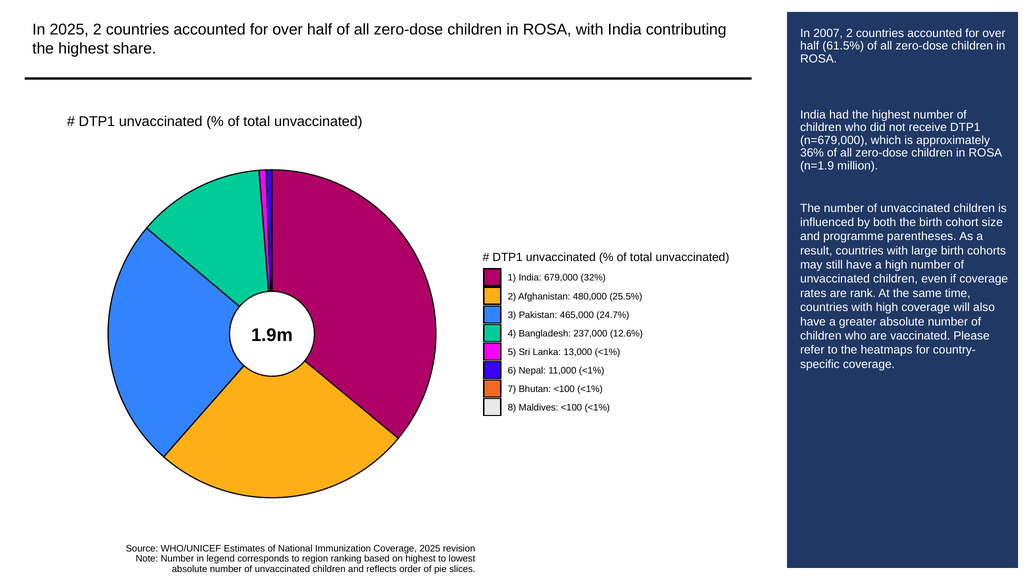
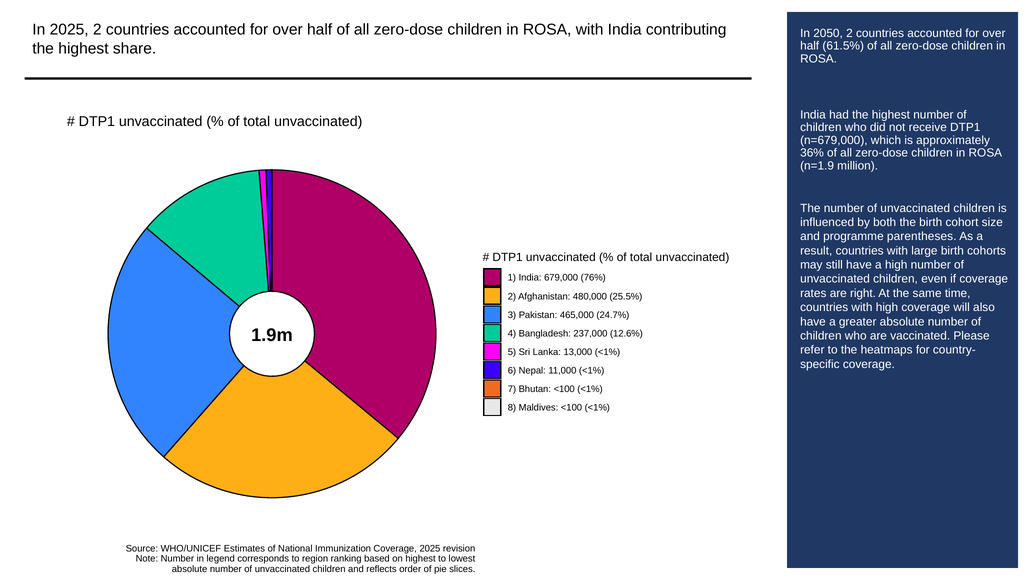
2007: 2007 -> 2050 (828, 33)
32%: 32% -> 76% (593, 278)
rank: rank -> right (863, 293)
